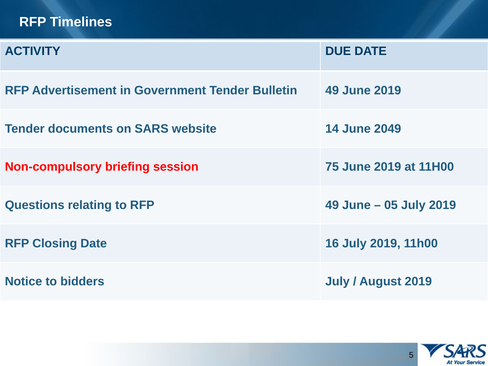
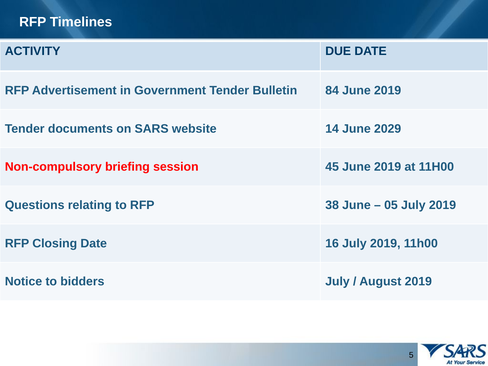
Bulletin 49: 49 -> 84 (332, 90)
2049: 2049 -> 2029 (388, 129)
75: 75 -> 45 (332, 167)
RFP 49: 49 -> 38 (332, 205)
